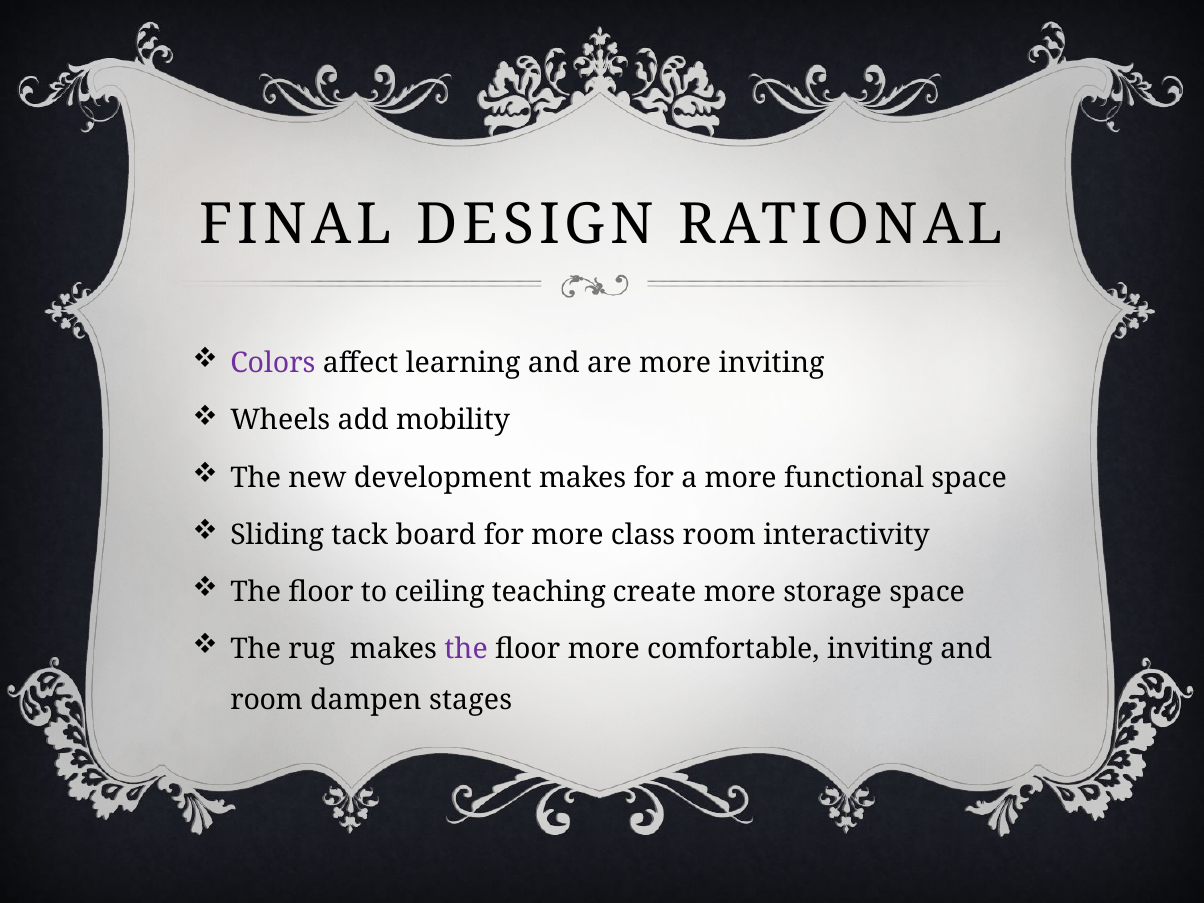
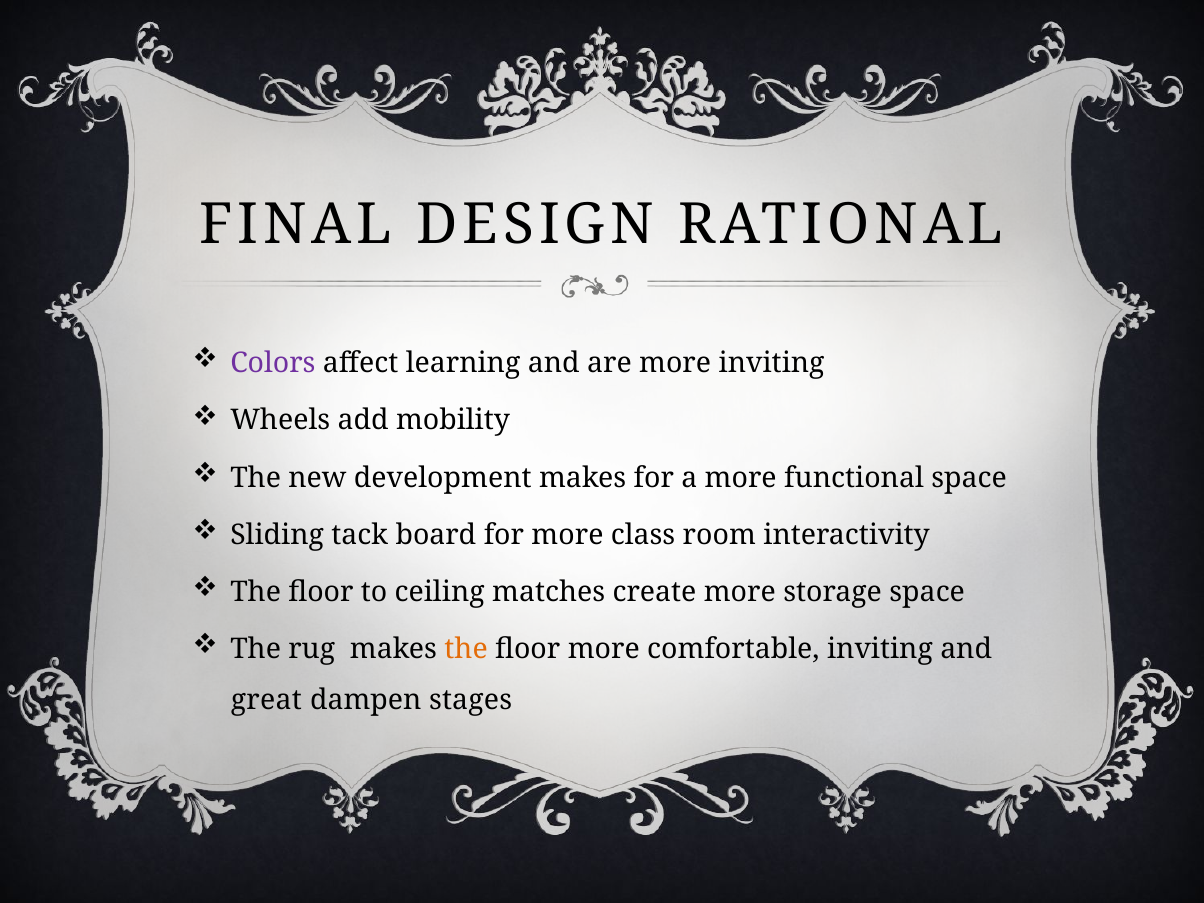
teaching: teaching -> matches (549, 592)
the colour: purple -> orange (466, 649)
room: room -> great (266, 700)
